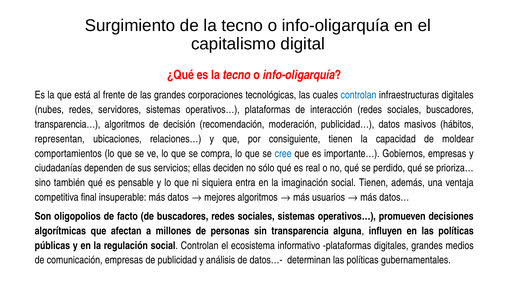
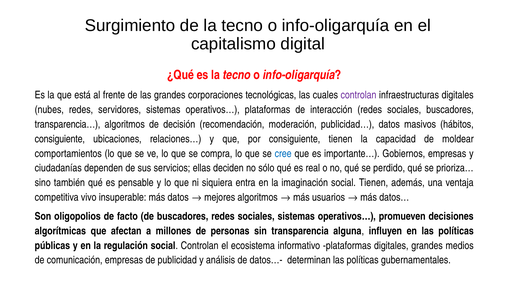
controlan colour: blue -> purple (358, 95)
representan: representan -> consiguiente (60, 139)
final: final -> vivo (89, 198)
